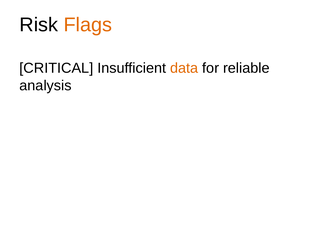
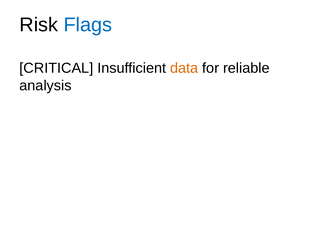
Flags colour: orange -> blue (88, 25)
